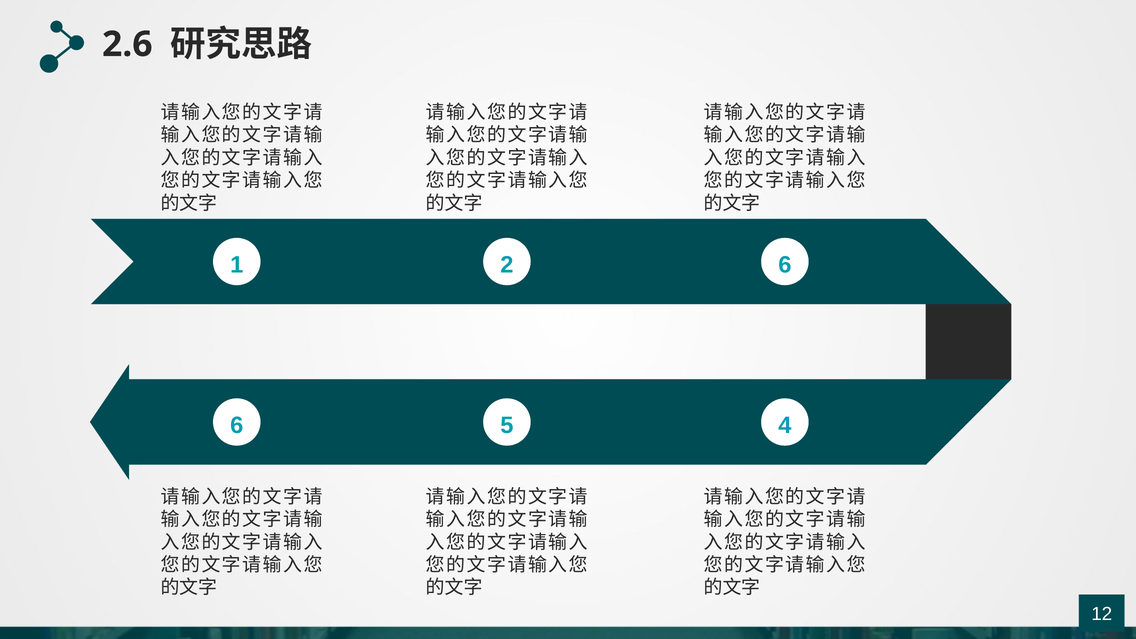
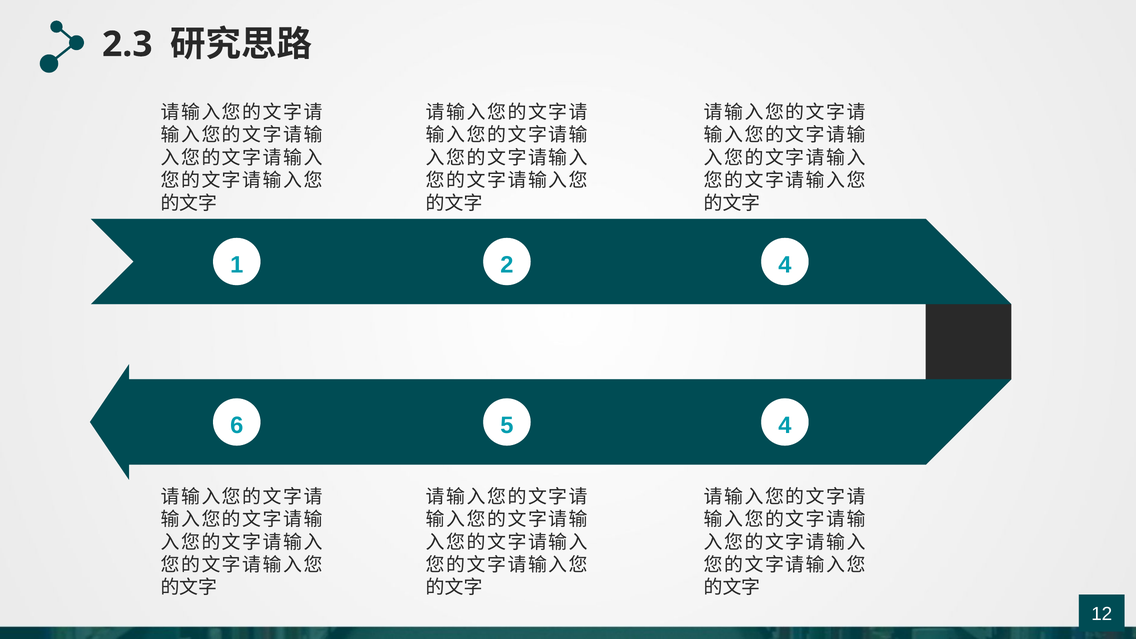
2.6: 2.6 -> 2.3 (127, 44)
2 6: 6 -> 4 (785, 265)
